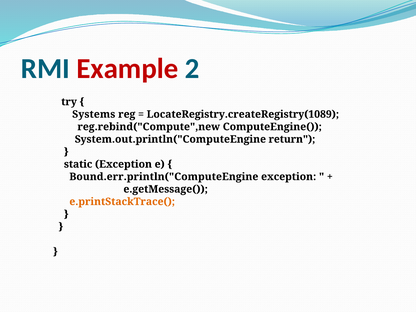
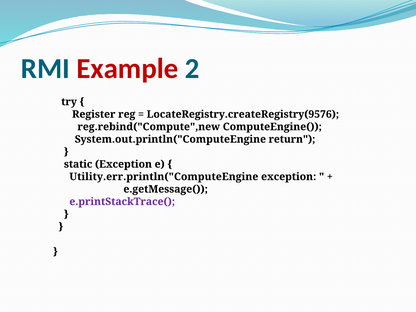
Systems: Systems -> Register (94, 114)
LocateRegistry.createRegistry(1089: LocateRegistry.createRegistry(1089 -> LocateRegistry.createRegistry(9576 (243, 114)
Bound.err.println("ComputeEngine: Bound.err.println("ComputeEngine -> Utility.err.println("ComputeEngine (164, 177)
e.printStackTrace( colour: orange -> purple (122, 202)
